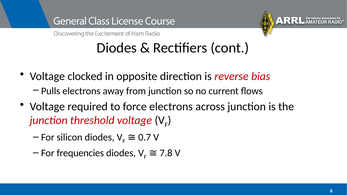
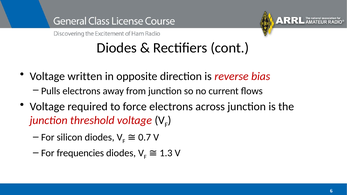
clocked: clocked -> written (85, 76)
7.8: 7.8 -> 1.3 (166, 153)
